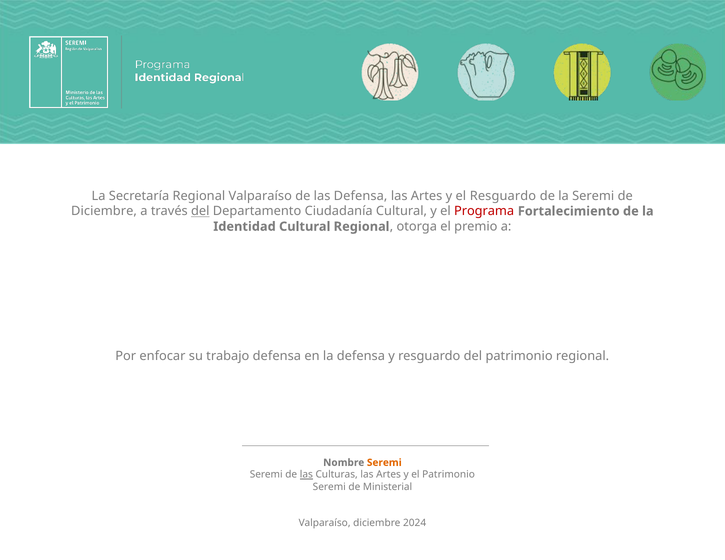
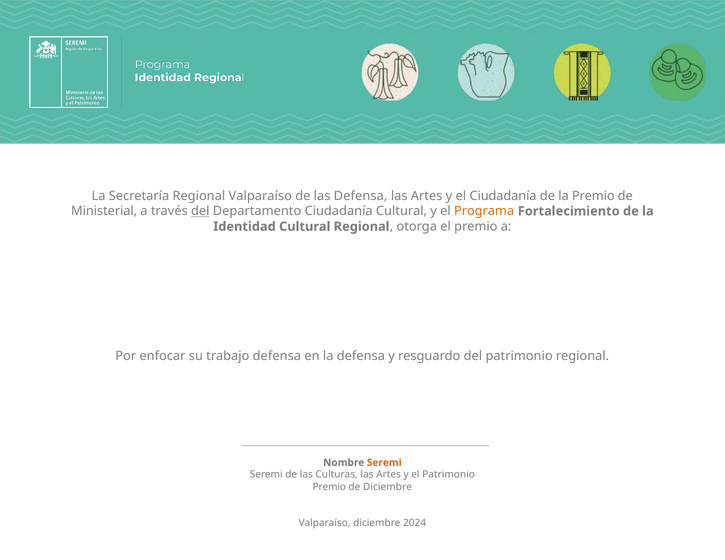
el Resguardo: Resguardo -> Ciudadanía (503, 196)
la Seremi: Seremi -> Premio (593, 196)
Diciembre: Diciembre -> Ministerial (104, 211)
Programa colour: red -> orange (484, 211)
las underline: present -> none (306, 475)
Seremi: Seremi -> Premio (329, 487)
de Ministerial: Ministerial -> Diciembre (387, 487)
